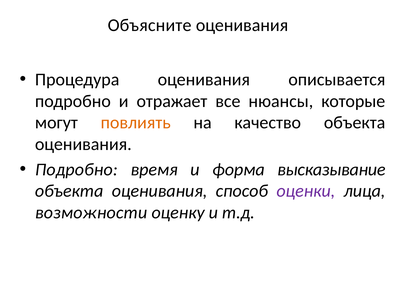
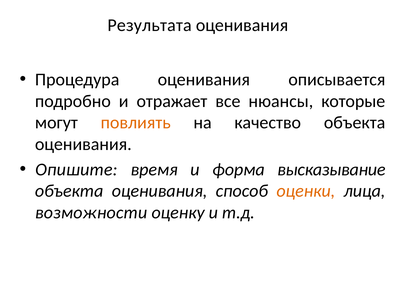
Объясните: Объясните -> Результата (150, 25)
Подробно: Подробно -> Опишите (76, 169)
оценки colour: purple -> orange (306, 191)
